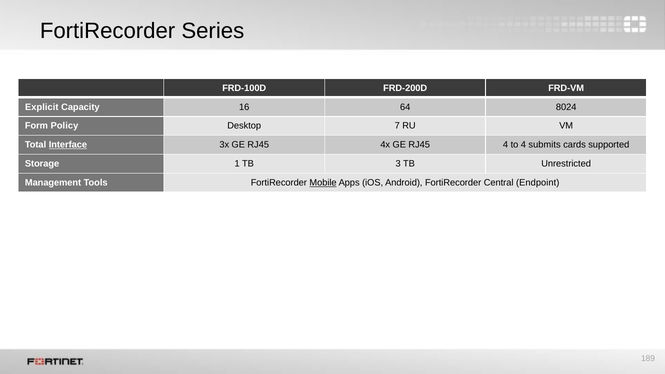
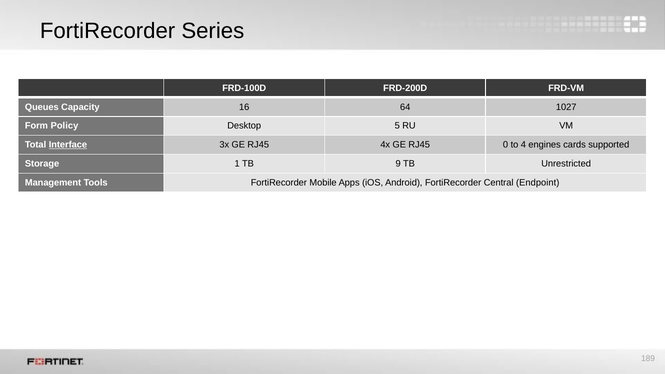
Explicit: Explicit -> Queues (42, 107)
8024: 8024 -> 1027 (566, 107)
7: 7 -> 5 (397, 126)
RJ45 4: 4 -> 0 (506, 145)
submits: submits -> engines (545, 145)
3: 3 -> 9 (398, 164)
Mobile underline: present -> none (323, 183)
